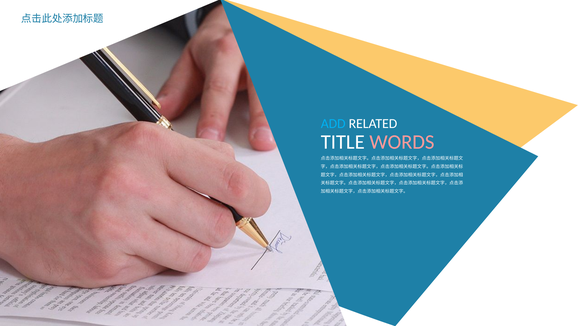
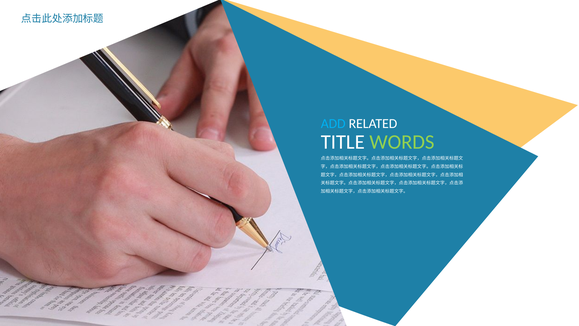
WORDS colour: pink -> light green (402, 142)
